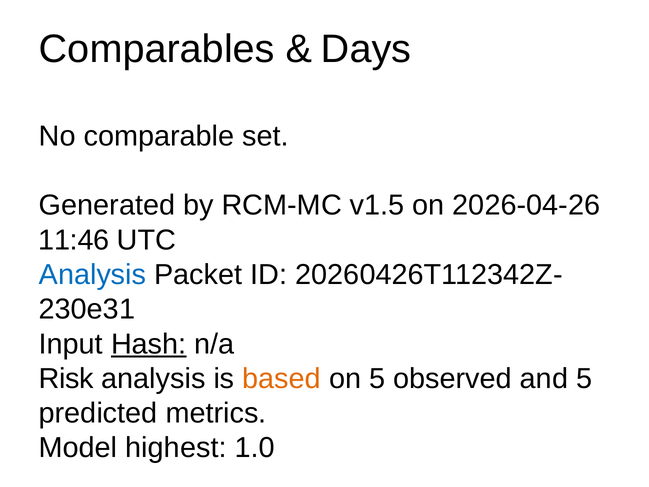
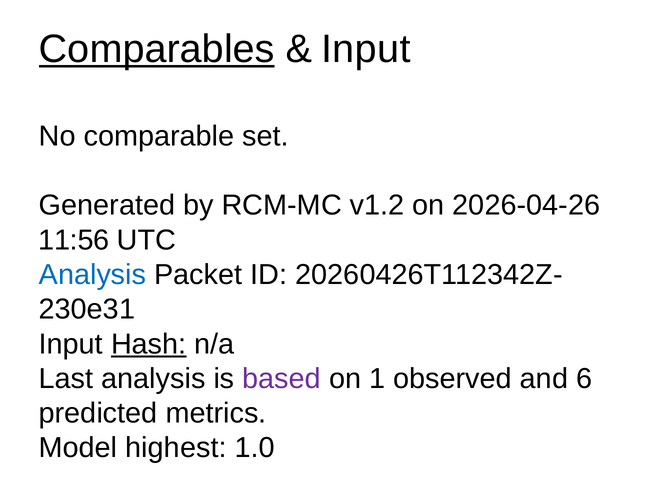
Comparables underline: none -> present (157, 49)
Days: Days -> Input (366, 49)
v1.5: v1.5 -> v1.2 (377, 205)
11:46: 11:46 -> 11:56 (74, 240)
Risk: Risk -> Last (66, 378)
based colour: orange -> purple (282, 378)
on 5: 5 -> 1 (377, 378)
and 5: 5 -> 6 (584, 378)
